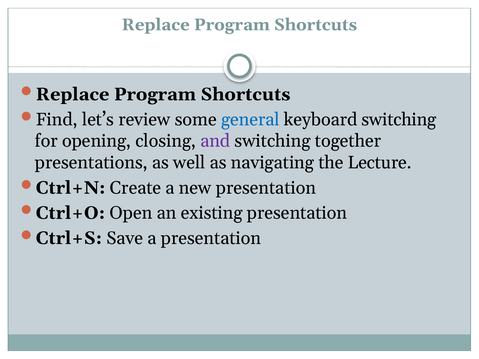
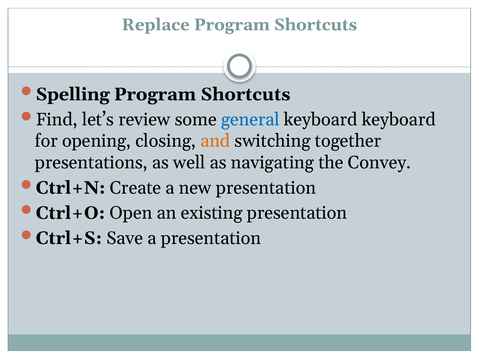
Replace: Replace -> Spelling (73, 94)
keyboard switching: switching -> keyboard (399, 120)
and colour: purple -> orange (215, 141)
Lecture: Lecture -> Convey (380, 163)
